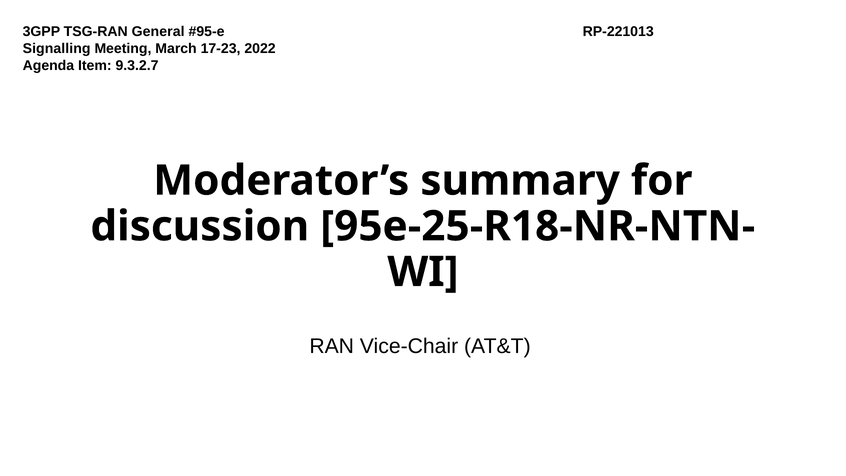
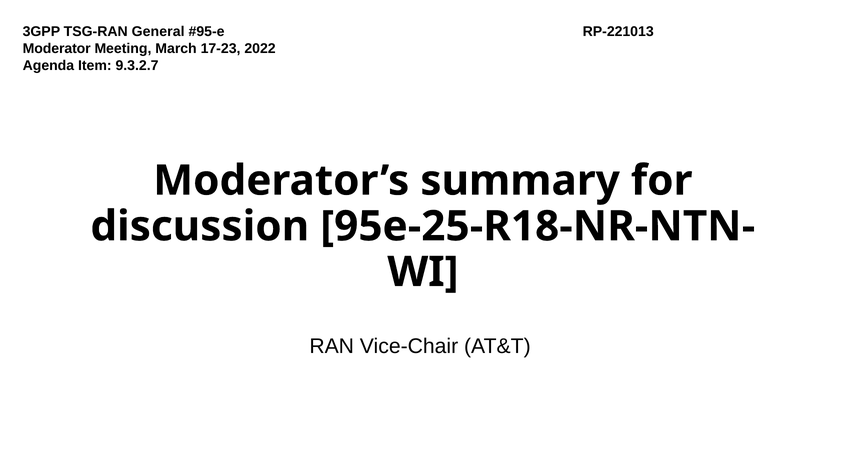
Signalling: Signalling -> Moderator (57, 49)
